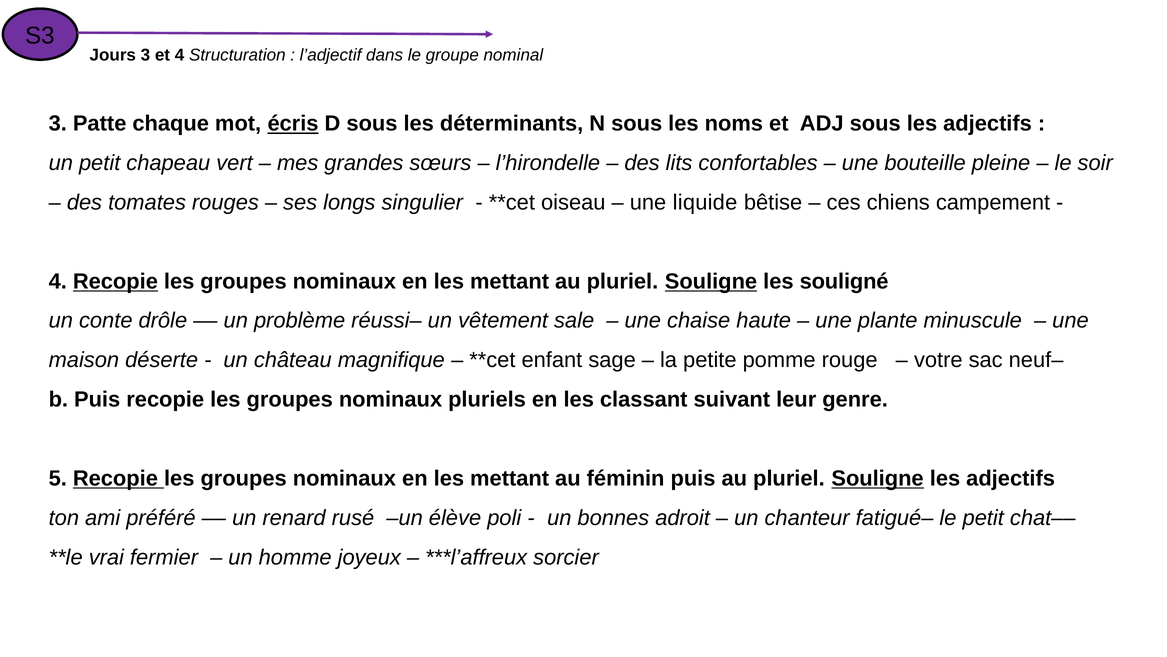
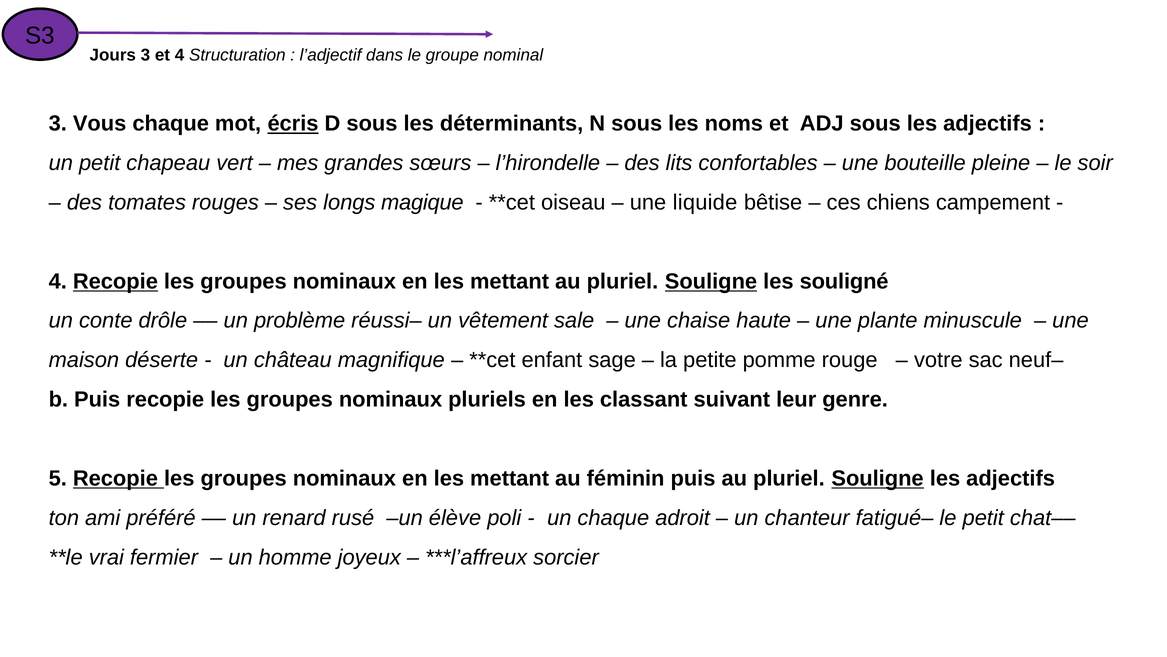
Patte: Patte -> Vous (100, 124)
singulier: singulier -> magique (422, 202)
un bonnes: bonnes -> chaque (613, 517)
